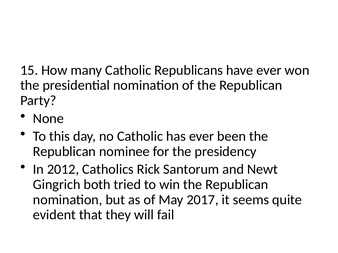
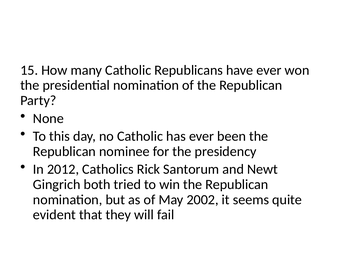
2017: 2017 -> 2002 (203, 200)
